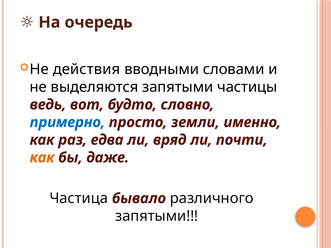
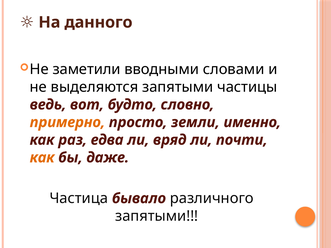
очередь: очередь -> данного (99, 22)
действия: действия -> заметили (87, 69)
примерно colour: blue -> orange (67, 122)
